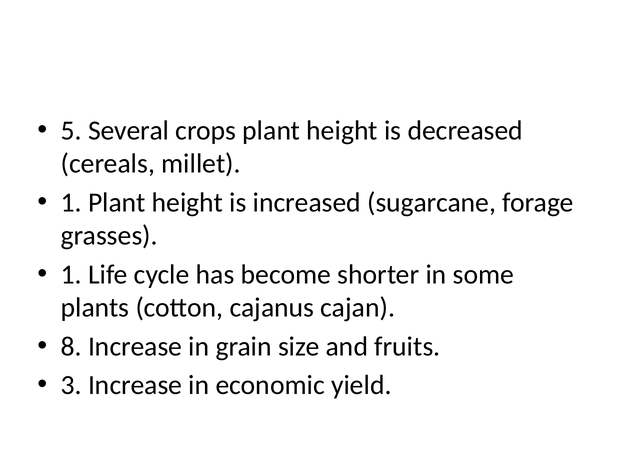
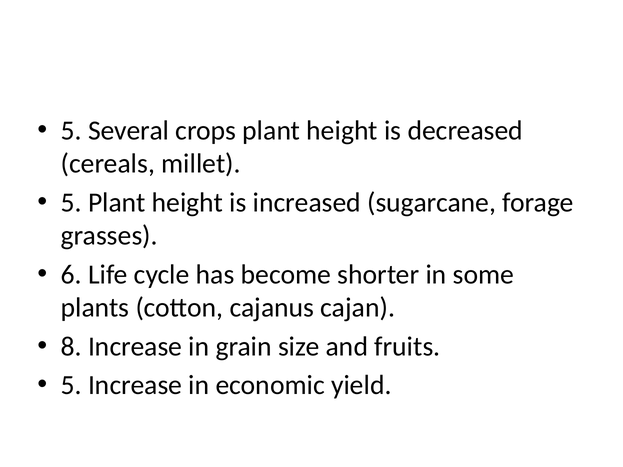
1: 1 -> 5 (71, 203)
1: 1 -> 6 (71, 275)
3: 3 -> 5 (71, 386)
